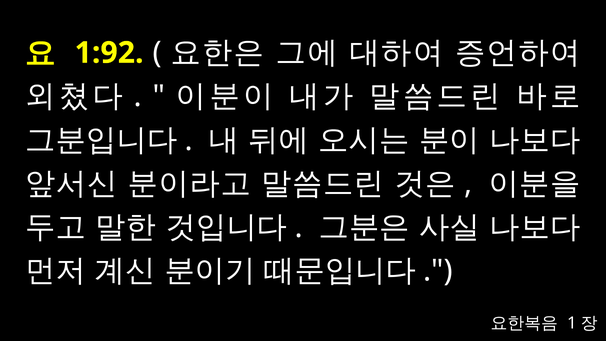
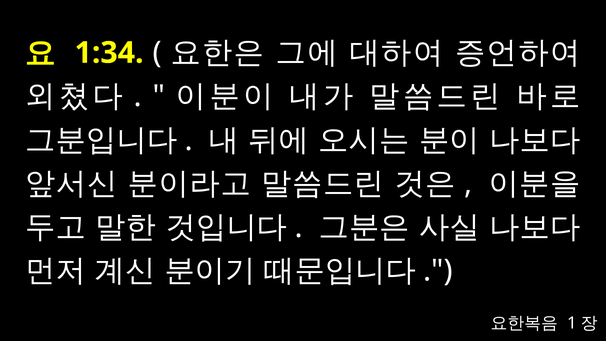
1:92: 1:92 -> 1:34 (109, 53)
